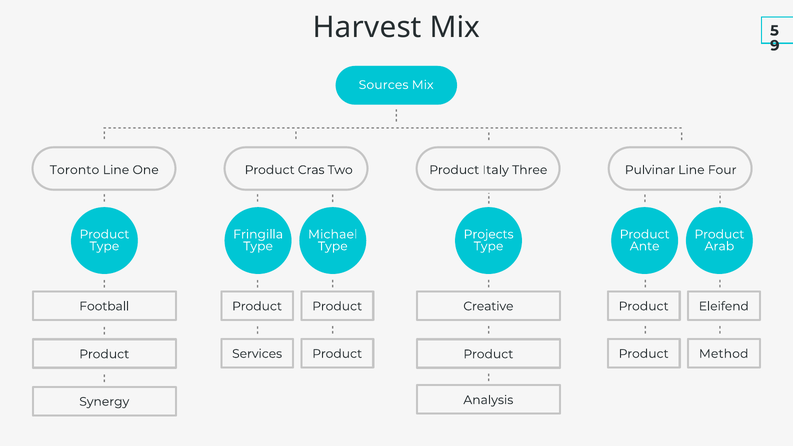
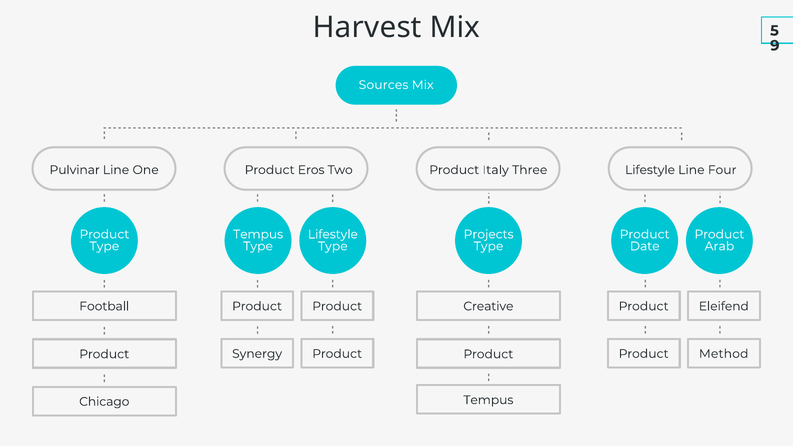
Toronto: Toronto -> Pulvinar (75, 170)
Cras: Cras -> Eros (311, 170)
Three Pulvinar: Pulvinar -> Lifestyle (650, 170)
Fringilla: Fringilla -> Tempus (258, 234)
Michael: Michael -> Lifestyle (333, 234)
Ante: Ante -> Date (645, 246)
Services: Services -> Synergy (257, 354)
Analysis: Analysis -> Tempus (488, 400)
Synergy: Synergy -> Chicago (104, 402)
